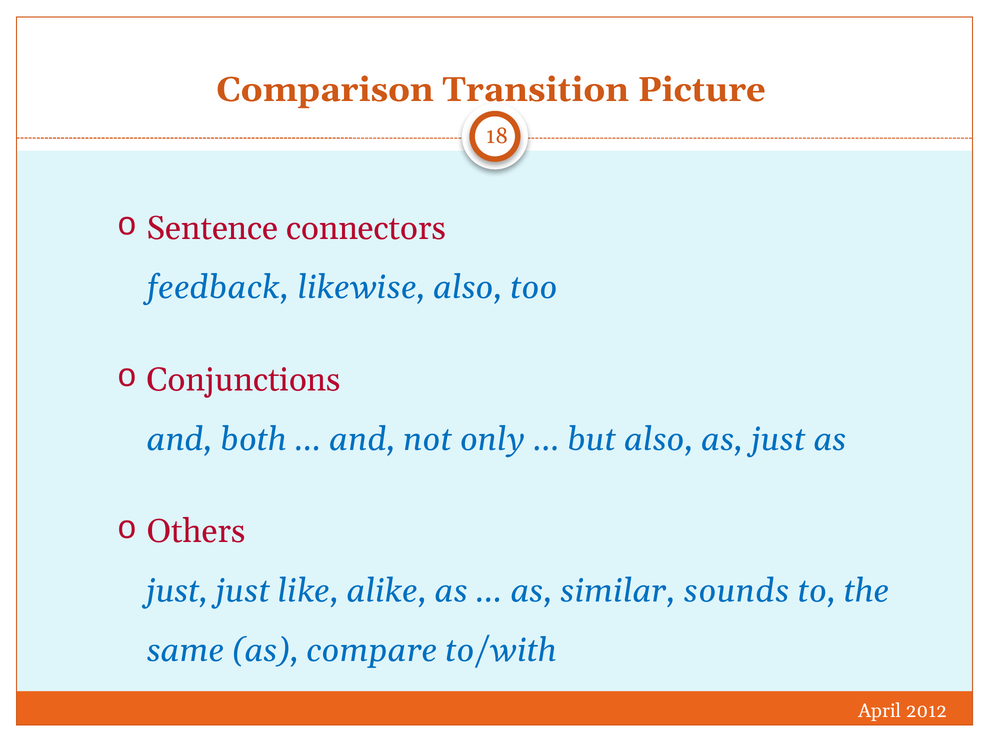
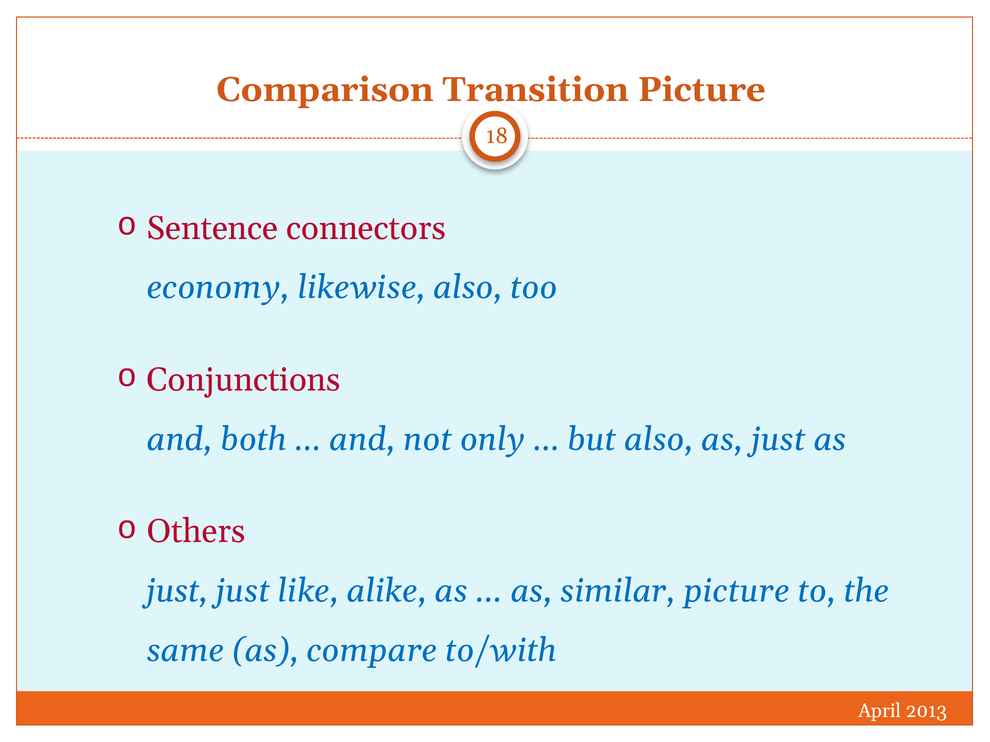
feedback: feedback -> economy (218, 288)
similar sounds: sounds -> picture (737, 591)
2012: 2012 -> 2013 (926, 711)
